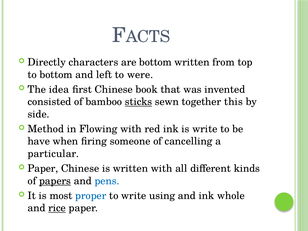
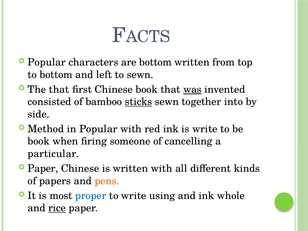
Directly: Directly -> Popular (47, 62)
to were: were -> sewn (140, 75)
The idea: idea -> that (59, 90)
was underline: none -> present (192, 90)
this: this -> into (233, 102)
in Flowing: Flowing -> Popular (98, 129)
have: have -> book (39, 141)
papers underline: present -> none (55, 181)
pens colour: blue -> orange (107, 181)
